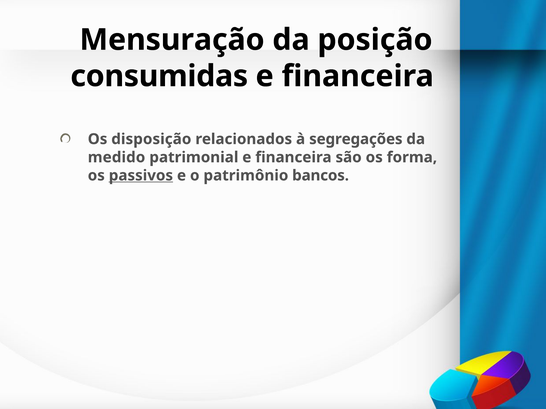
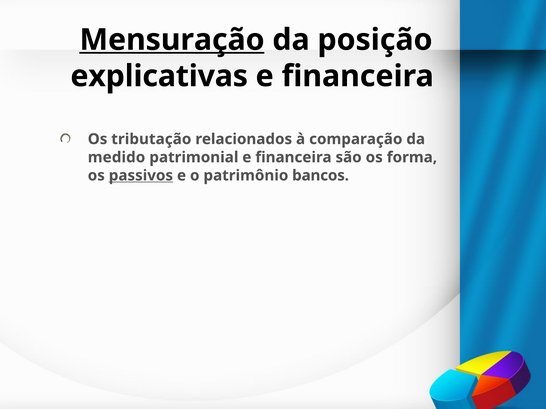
Mensuração underline: none -> present (172, 40)
consumidas: consumidas -> explicativas (159, 76)
disposição: disposição -> tributação (151, 139)
segregações: segregações -> comparação (356, 139)
